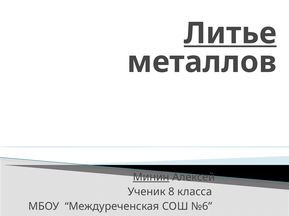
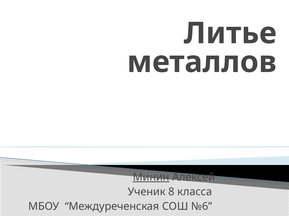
Литье underline: present -> none (230, 33)
